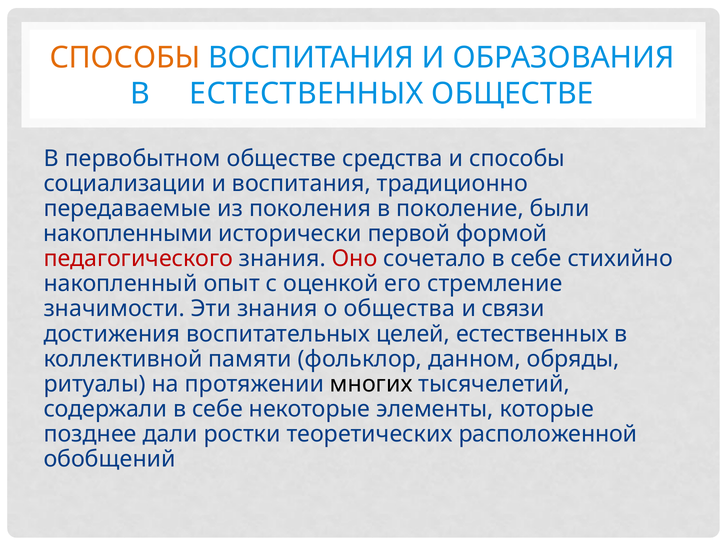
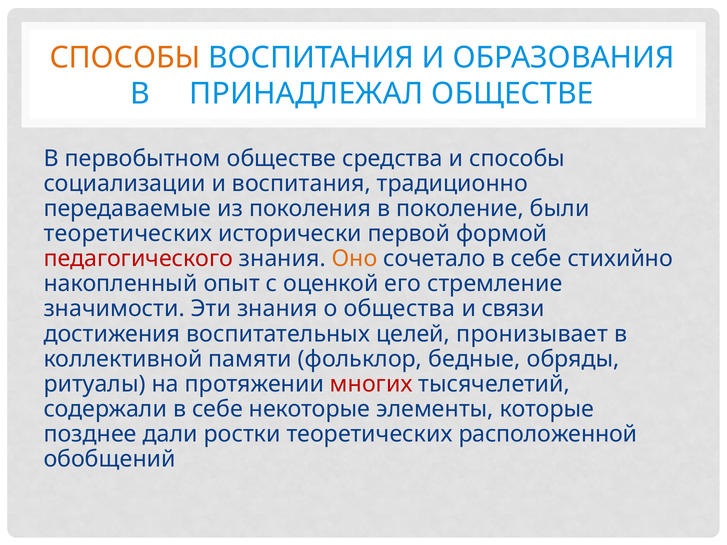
В ЕСТЕСТВЕННЫХ: ЕСТЕСТВЕННЫХ -> ПРИНАДЛЕЖАЛ (306, 94)
накопленными: накопленными -> теоретических (128, 234)
Оно colour: red -> orange (355, 259)
целей естественных: естественных -> пронизывает (532, 334)
данном: данном -> бедные (474, 359)
многих colour: black -> red (371, 384)
